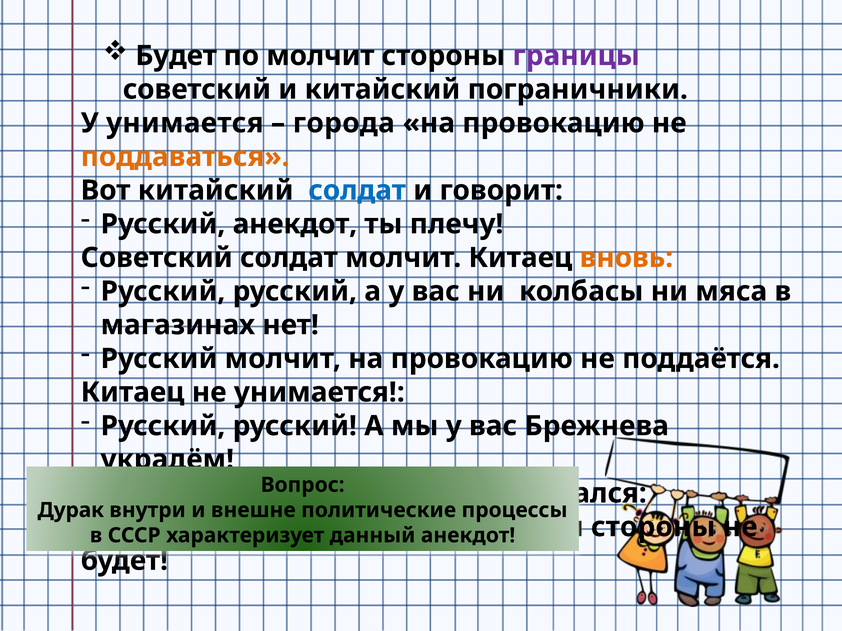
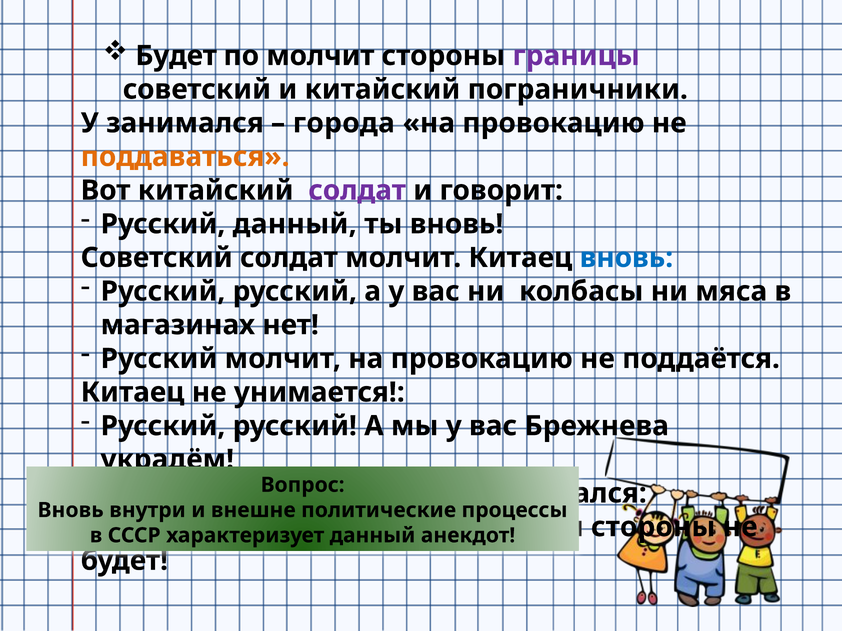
У унимается: унимается -> занимался (185, 123)
солдат colour: blue -> purple (357, 191)
Русский анекдот: анекдот -> данный (295, 224)
ты плечу: плечу -> вновь (457, 224)
вновь colour: orange -> blue (626, 258)
Дурак: Дурак -> Вновь (71, 511)
